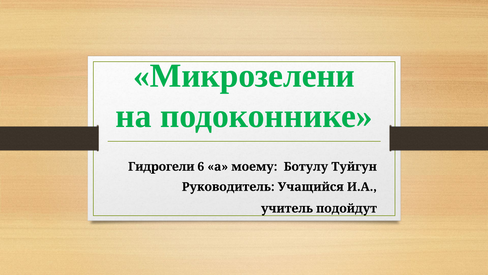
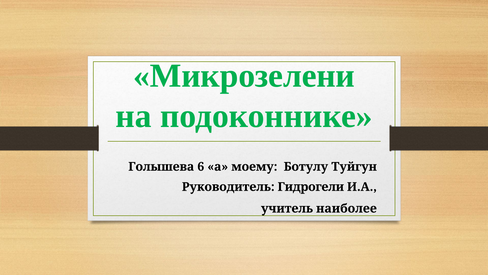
Гидрогели: Гидрогели -> Голышева (161, 166)
Учащийся: Учащийся -> Гидрогели (311, 187)
подойдут: подойдут -> наиболее (346, 208)
